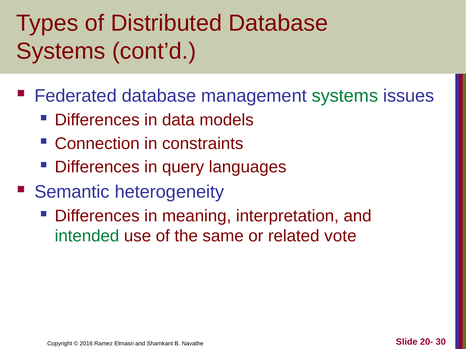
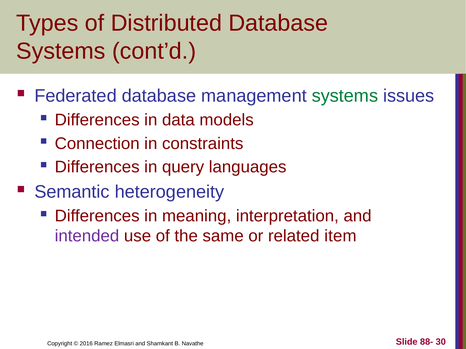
intended colour: green -> purple (87, 236)
vote: vote -> item (340, 236)
20-: 20- -> 88- (427, 342)
